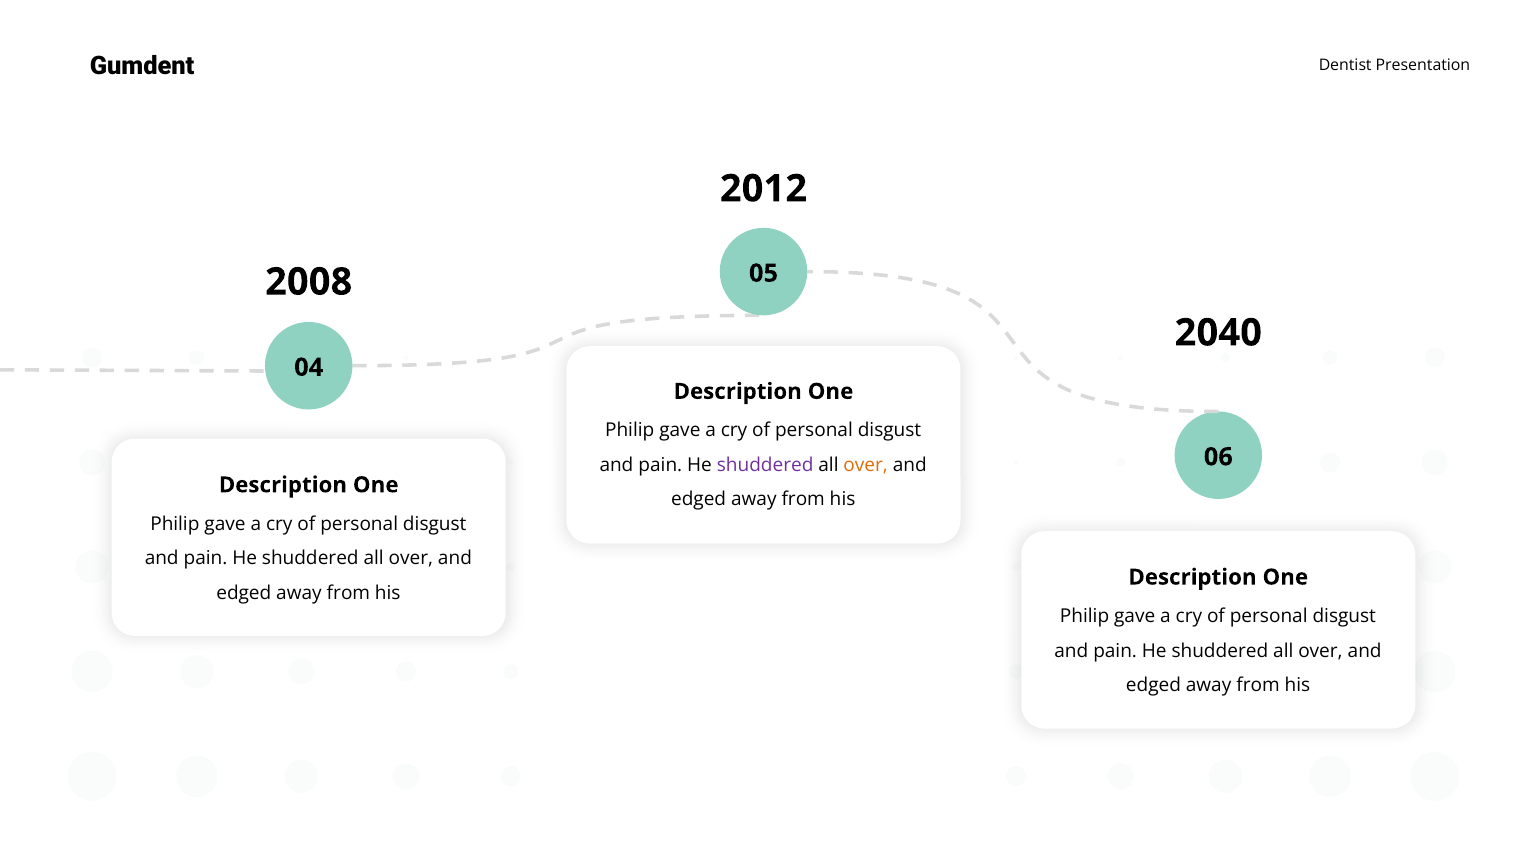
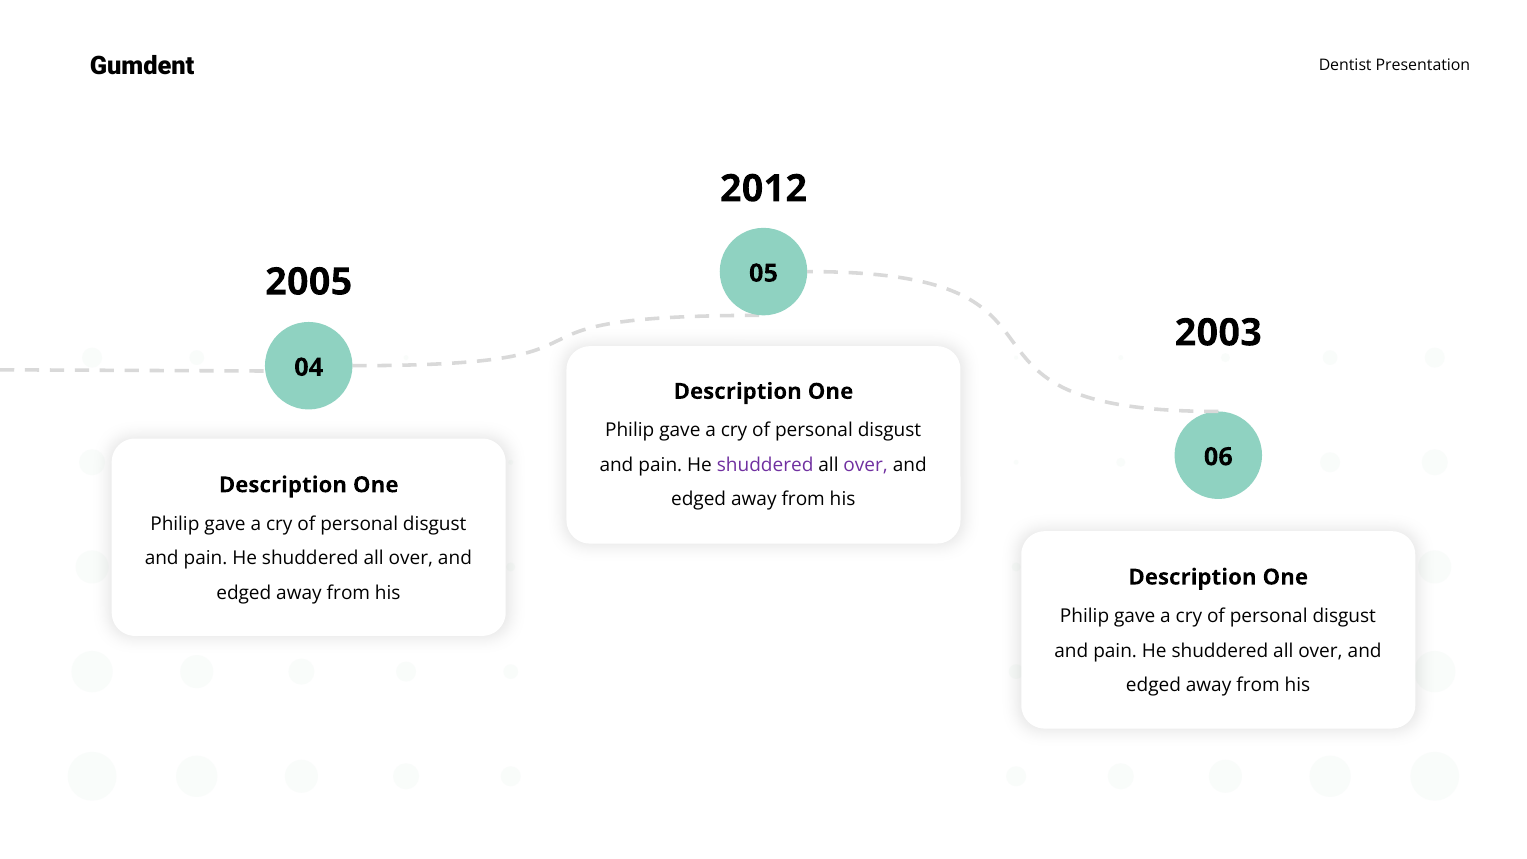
2008: 2008 -> 2005 (309, 282)
2040: 2040 -> 2003 (1218, 333)
over colour: orange -> purple (866, 465)
